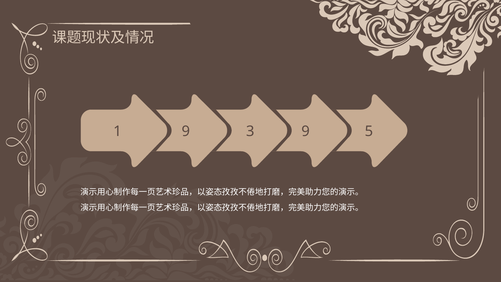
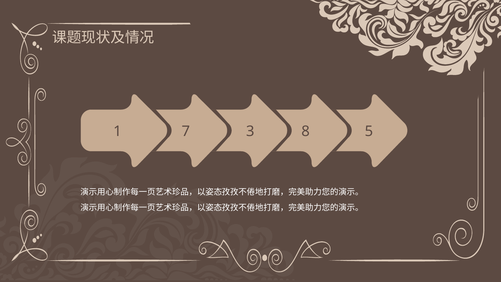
1 9: 9 -> 7 (186, 131)
3 9: 9 -> 8 (306, 131)
